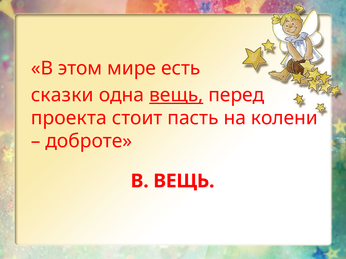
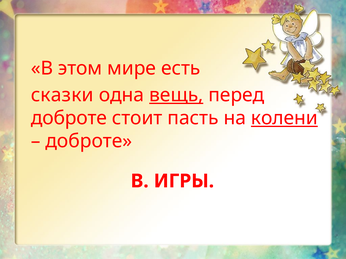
проекта: проекта -> доброте (69, 118)
колени underline: none -> present (284, 118)
В ВЕЩЬ: ВЕЩЬ -> ИГРЫ (184, 181)
